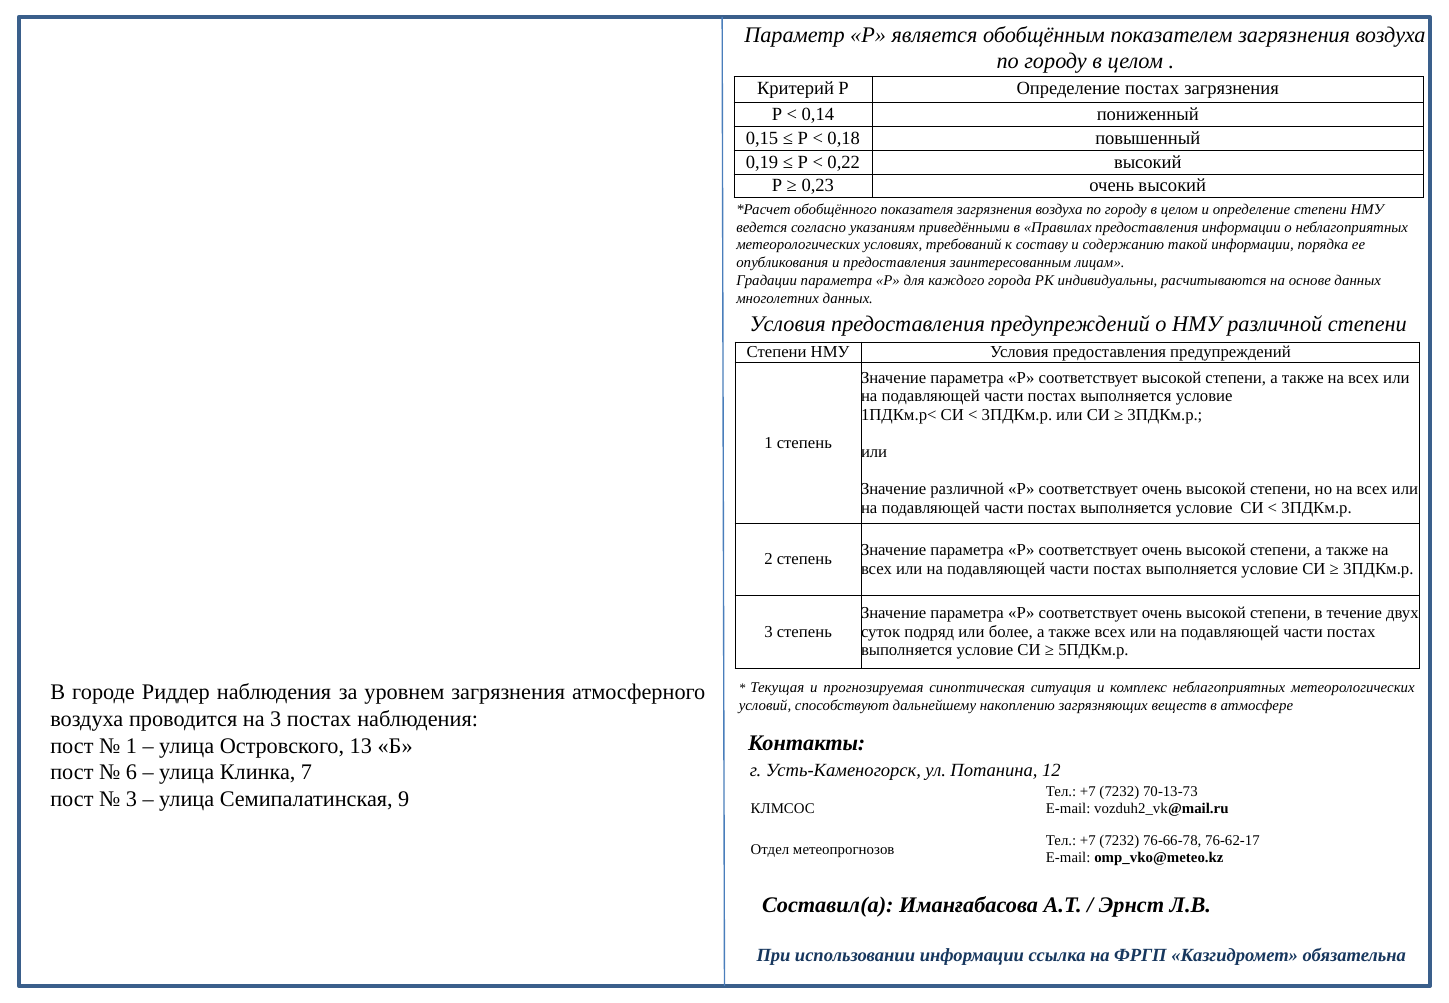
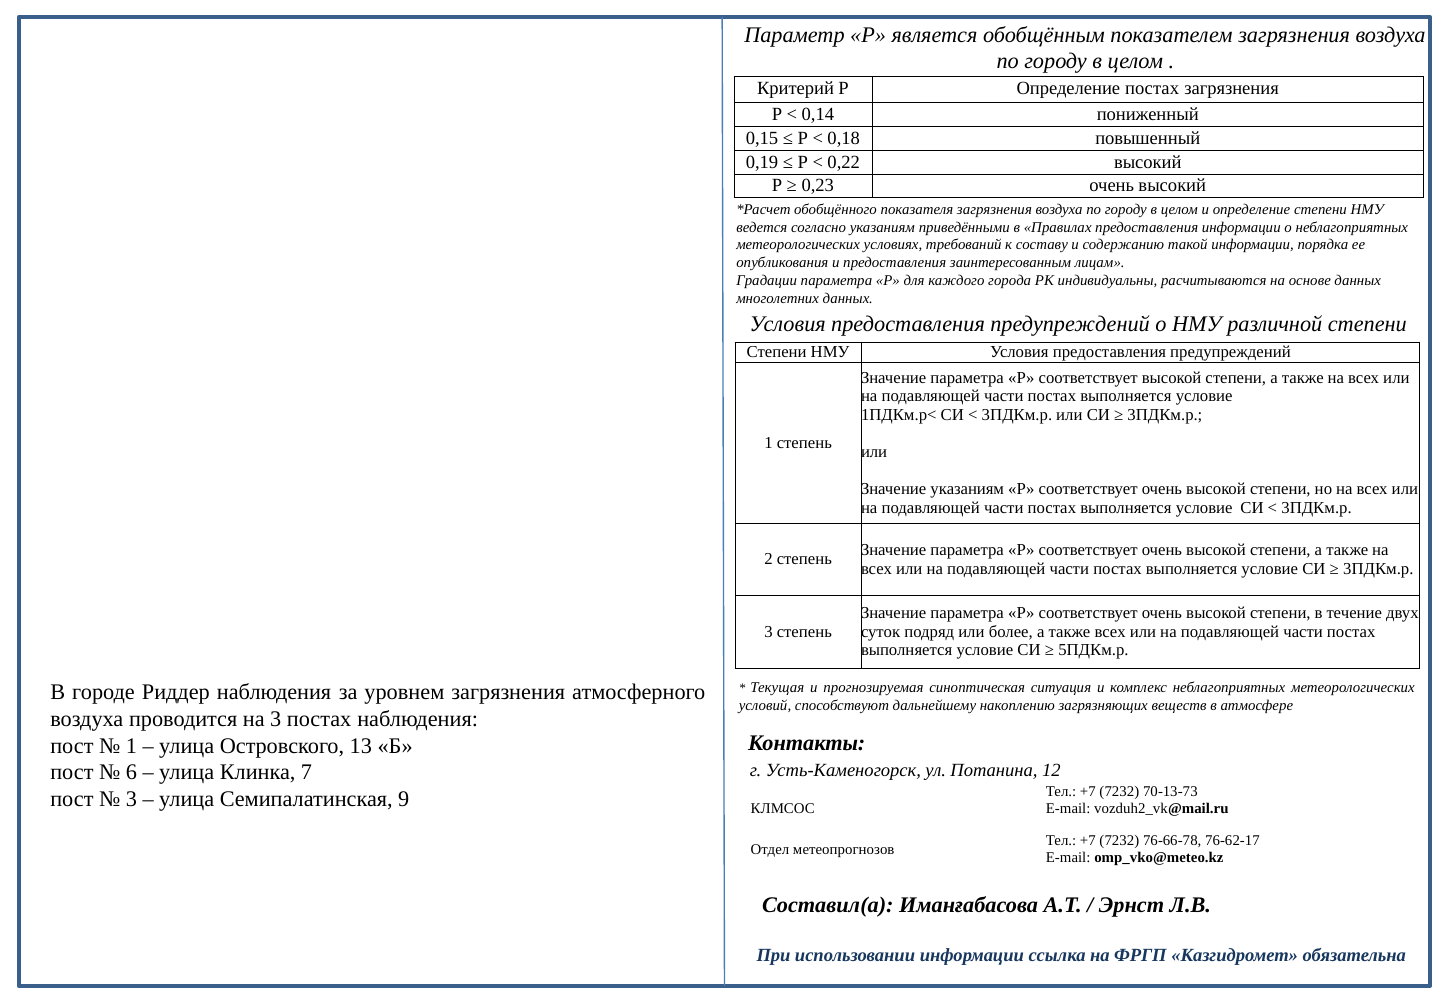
Значение различной: различной -> указаниям (967, 489)
